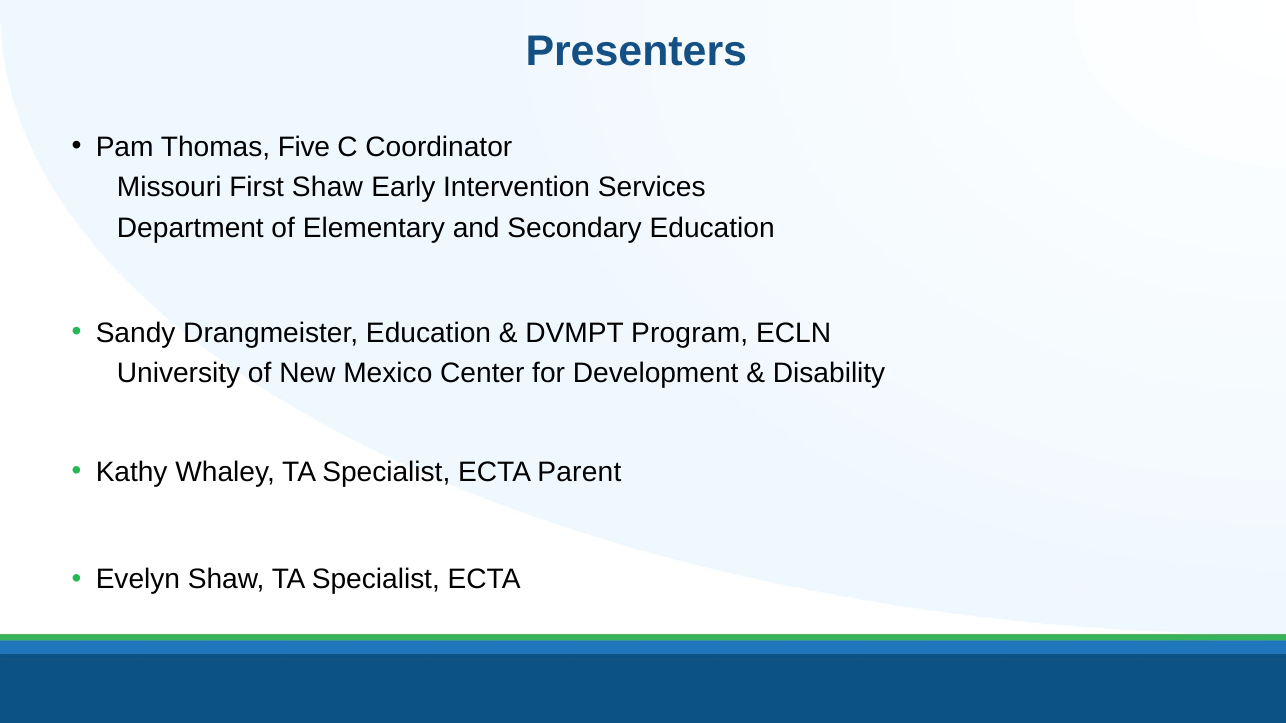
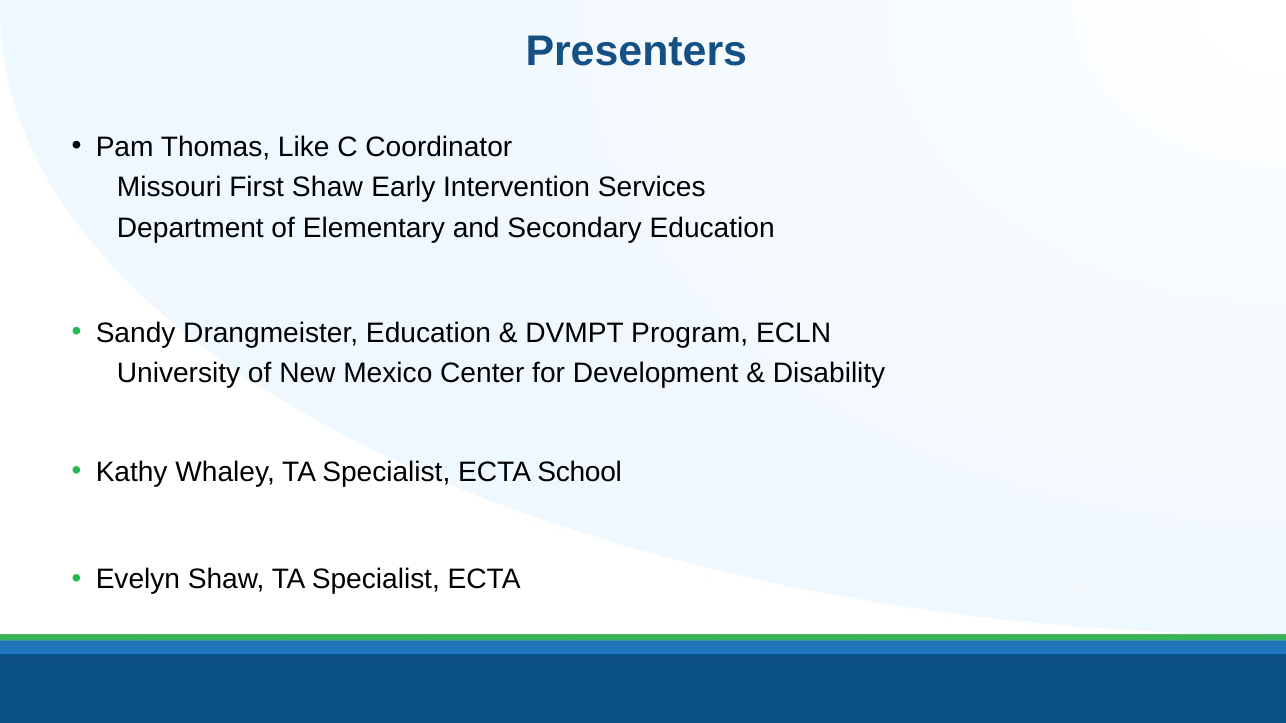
Five: Five -> Like (304, 147)
Parent: Parent -> School (580, 472)
